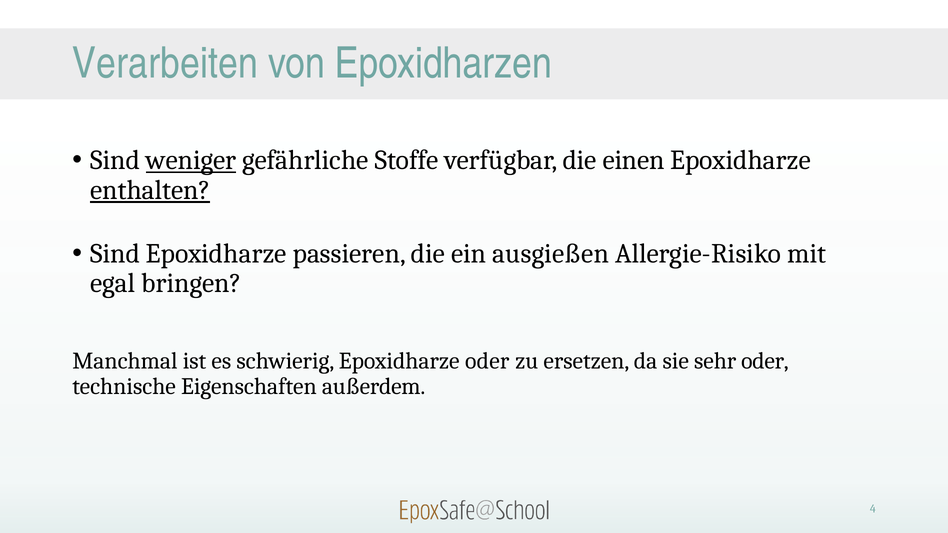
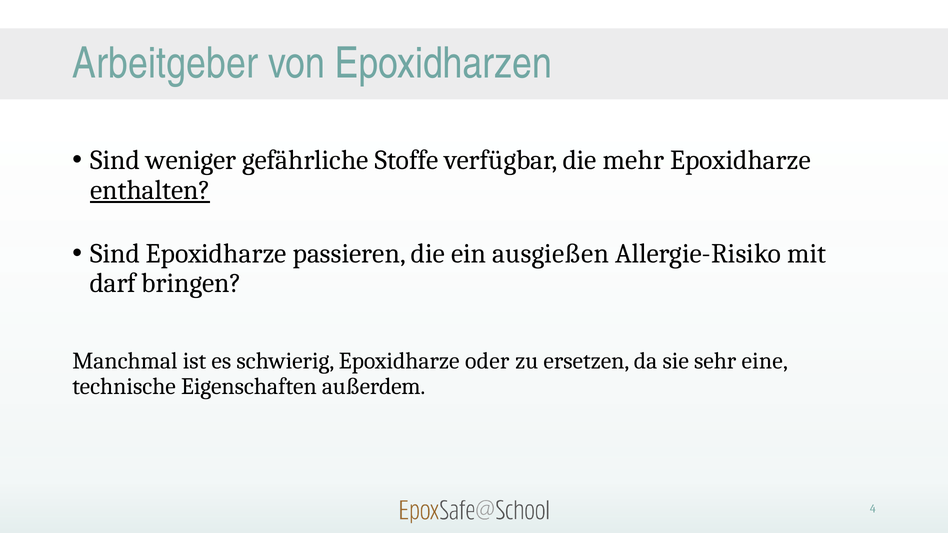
Verarbeiten: Verarbeiten -> Arbeitgeber (165, 64)
weniger underline: present -> none (191, 160)
einen: einen -> mehr (633, 160)
egal: egal -> darf (113, 283)
sehr oder: oder -> eine (765, 361)
